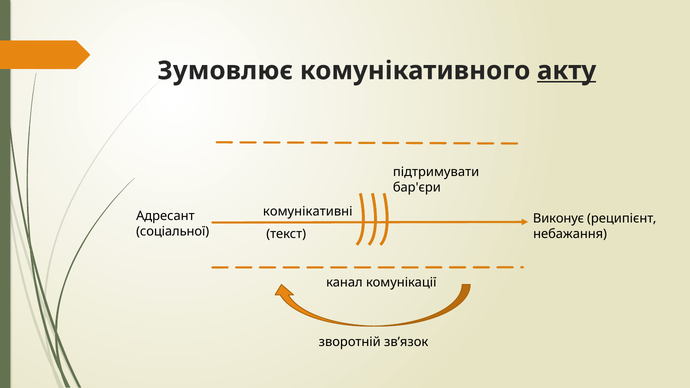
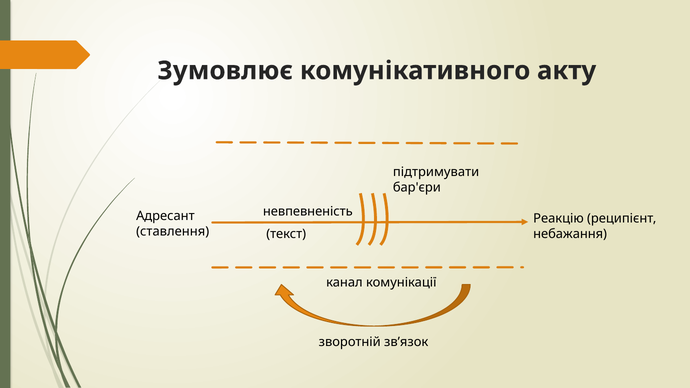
акту underline: present -> none (567, 71)
комунікативні: комунікативні -> невпевненість (308, 211)
Виконує: Виконує -> Реакцію (558, 218)
соціальної: соціальної -> ставлення (173, 231)
